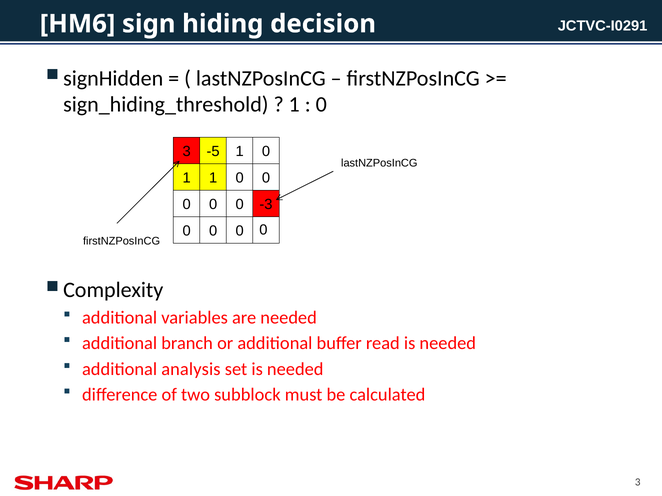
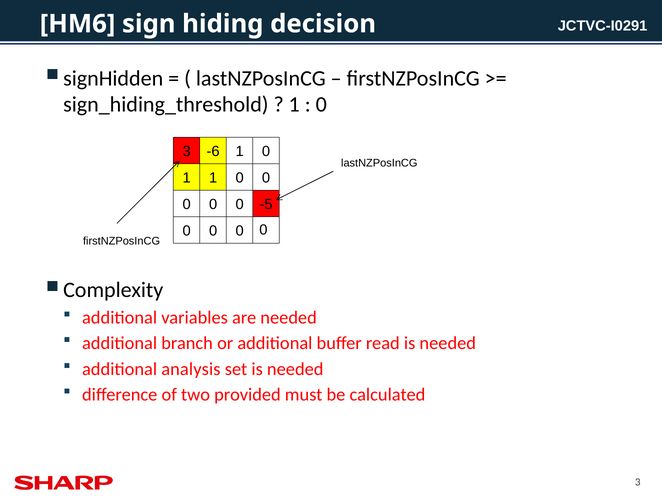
-5: -5 -> -6 (213, 152)
-3: -3 -> -5 (266, 205)
subblock: subblock -> provided (247, 395)
